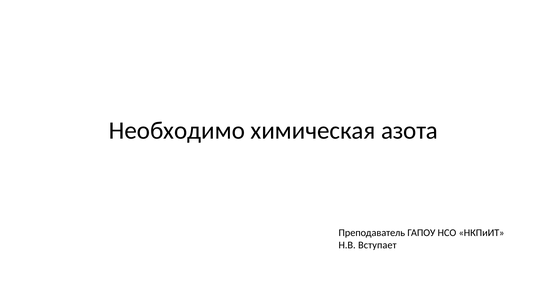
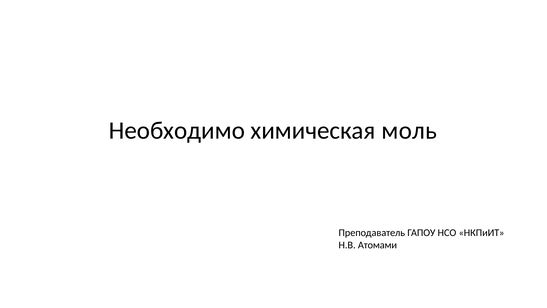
азота: азота -> моль (409, 130)
Вступает: Вступает -> Атомами (377, 245)
